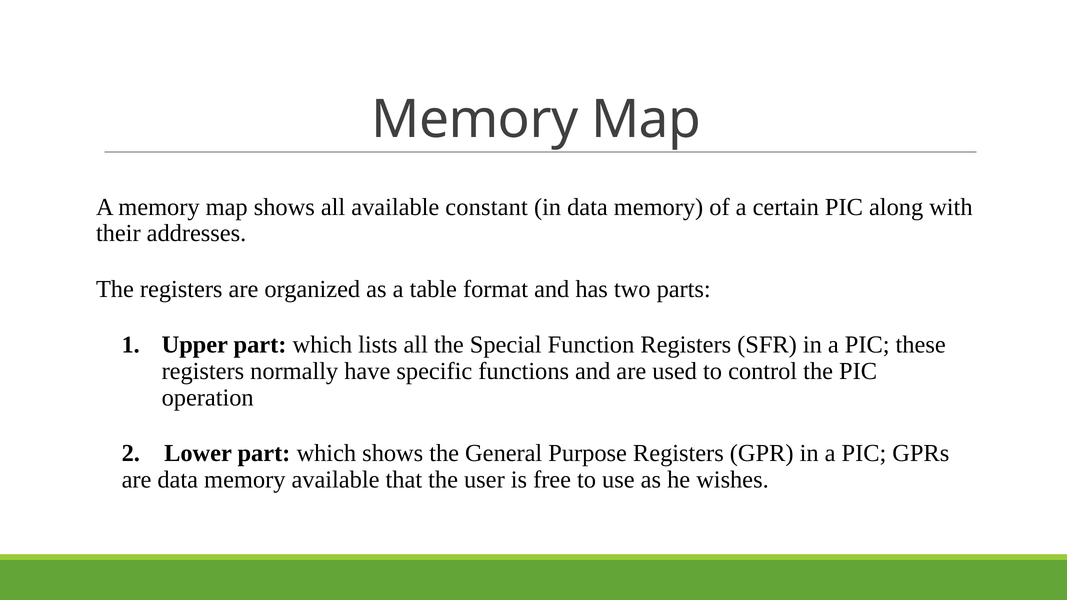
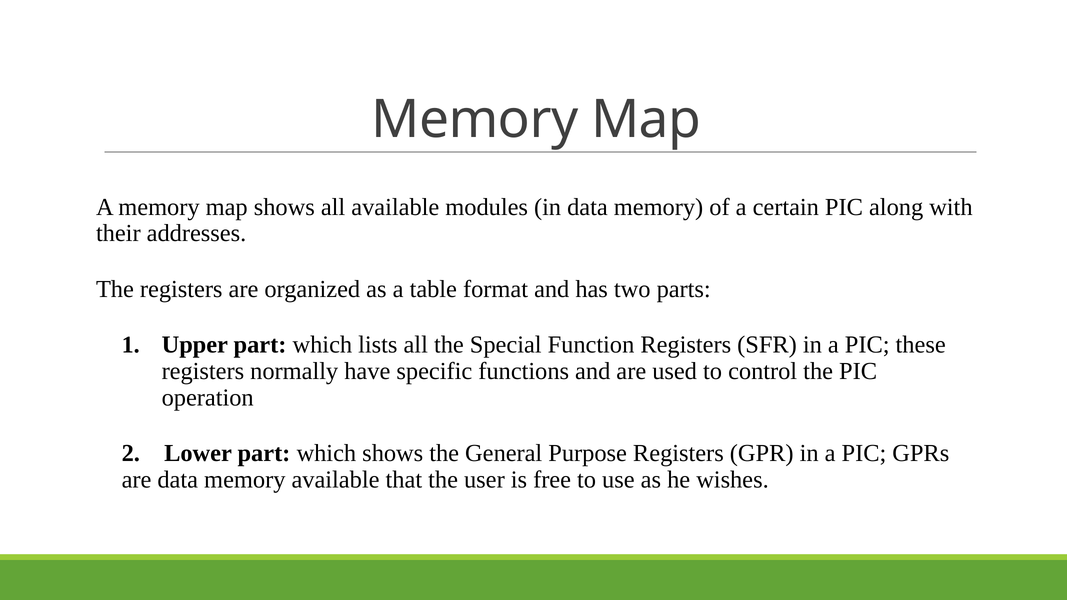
constant: constant -> modules (487, 207)
